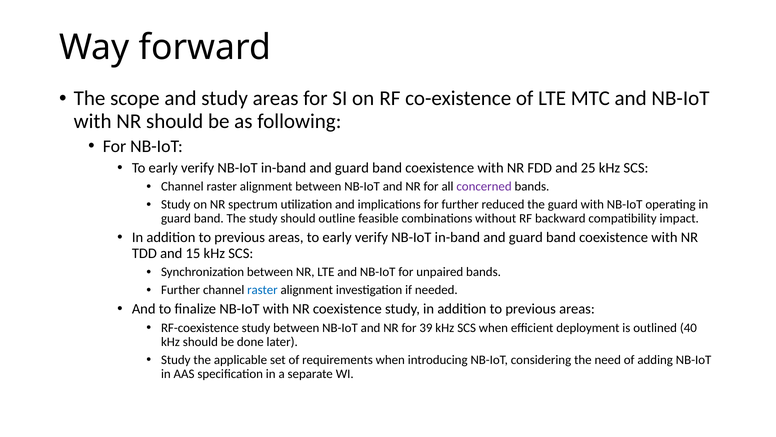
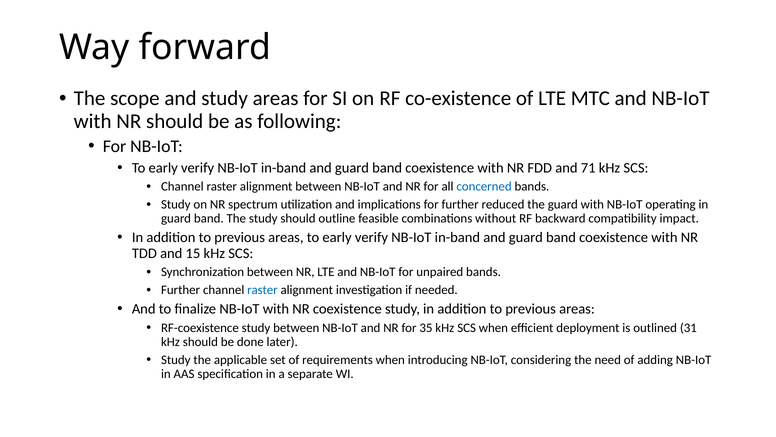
25: 25 -> 71 (588, 168)
concerned colour: purple -> blue (484, 186)
39: 39 -> 35 (426, 328)
40: 40 -> 31 (688, 328)
